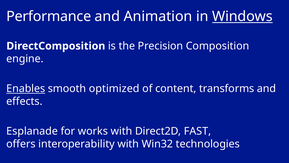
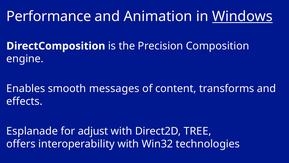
Enables underline: present -> none (26, 88)
optimized: optimized -> messages (114, 88)
works: works -> adjust (93, 131)
FAST: FAST -> TREE (197, 131)
